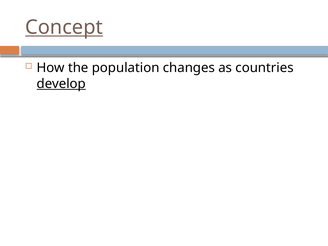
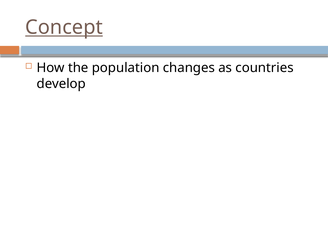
develop underline: present -> none (61, 84)
